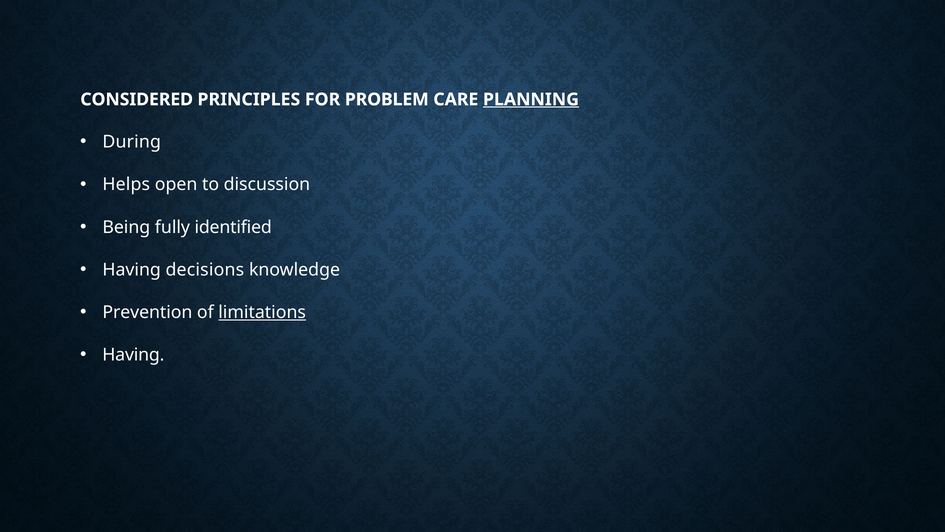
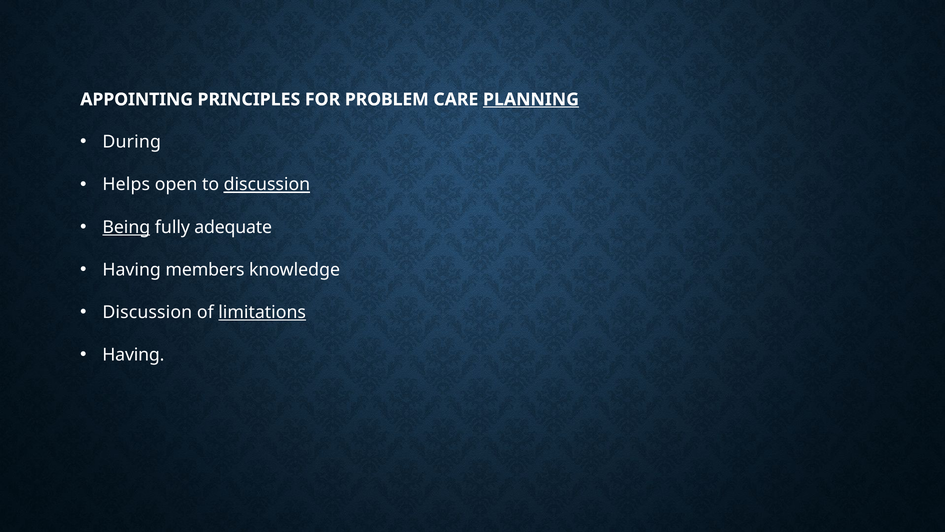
CONSIDERED: CONSIDERED -> APPOINTING (137, 99)
discussion underline: none -> present (267, 184)
Being underline: none -> present (126, 227)
identified: identified -> adequate (233, 227)
decisions: decisions -> members (205, 270)
Prevention: Prevention -> Discussion (147, 312)
